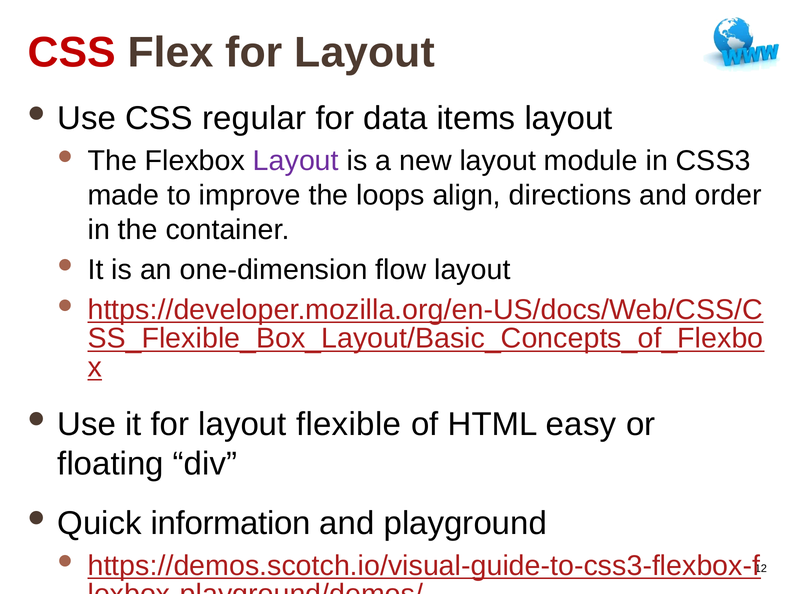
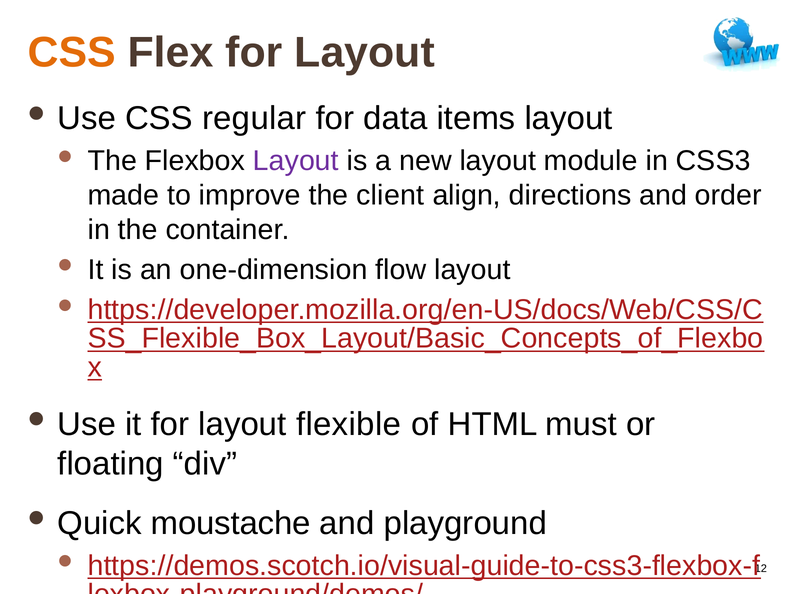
CSS colour: red -> orange (72, 52)
loops: loops -> client (390, 195)
easy: easy -> must (581, 424)
information: information -> moustache (231, 523)
